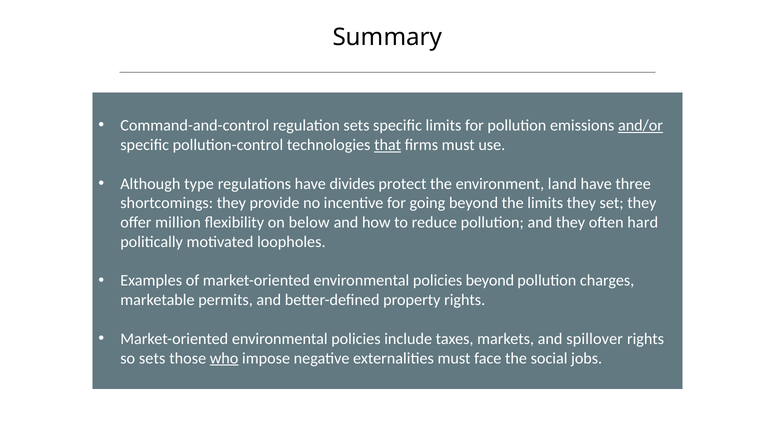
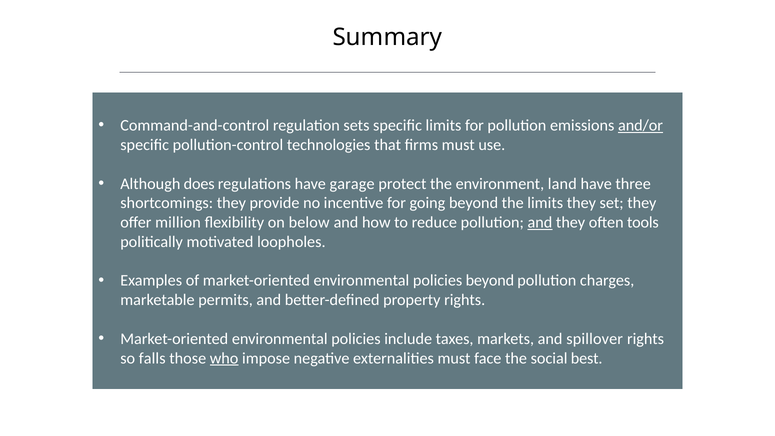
that underline: present -> none (388, 145)
type: type -> does (199, 184)
divides: divides -> garage (352, 184)
and underline: none -> present (540, 222)
hard: hard -> tools (643, 222)
so sets: sets -> falls (152, 358)
jobs: jobs -> best (587, 358)
